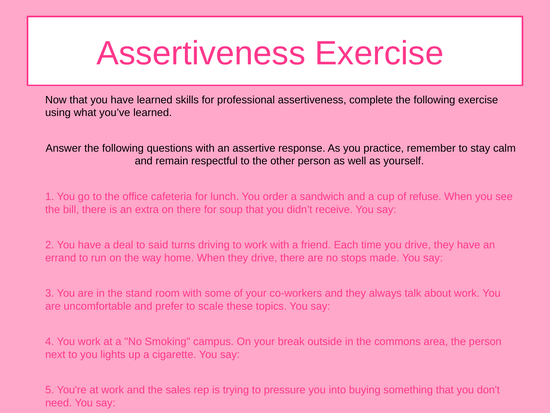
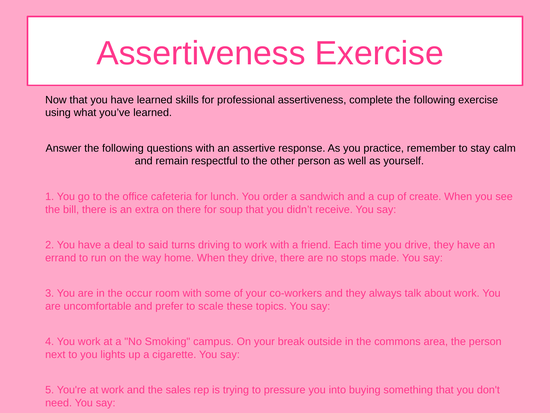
refuse: refuse -> create (425, 196)
stand: stand -> occur (139, 293)
